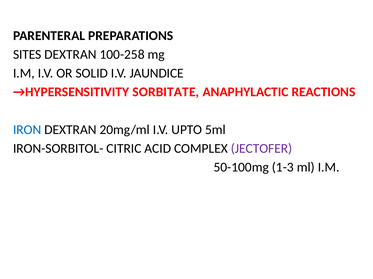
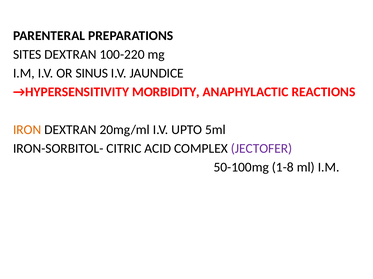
100-258: 100-258 -> 100-220 (122, 55)
SOLID: SOLID -> SINUS (92, 73)
SORBITATE: SORBITATE -> MORBIDITY (166, 92)
IRON colour: blue -> orange (27, 130)
1-3: 1-3 -> 1-8 (283, 168)
